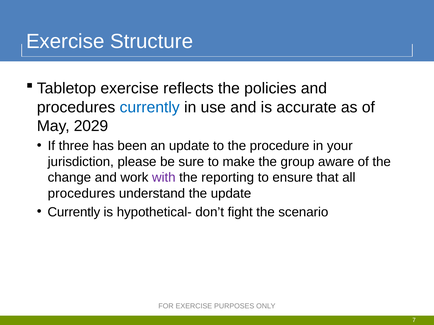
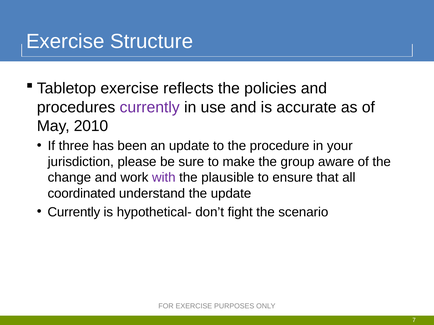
currently colour: blue -> purple (150, 107)
2029: 2029 -> 2010 (91, 126)
reporting: reporting -> plausible (228, 178)
procedures: procedures -> coordinated (82, 194)
